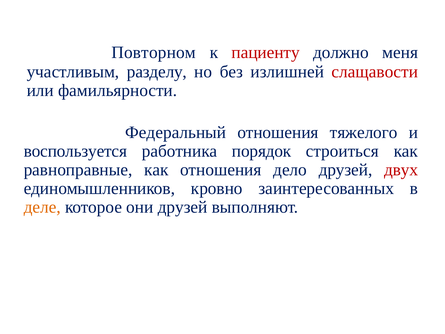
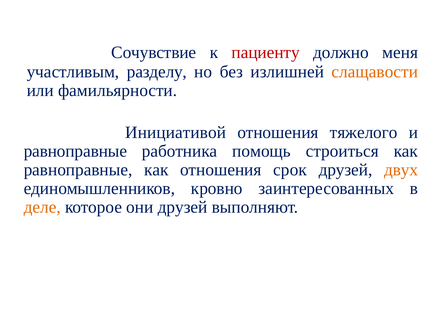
Повторном: Повторном -> Сочувствие (154, 52)
слащавости colour: red -> orange (375, 72)
Федеральный: Федеральный -> Инициативой (176, 132)
воспользуется: воспользуется -> равноправные (75, 151)
порядок: порядок -> помощь (262, 151)
дело: дело -> срок (290, 170)
двух colour: red -> orange (401, 170)
